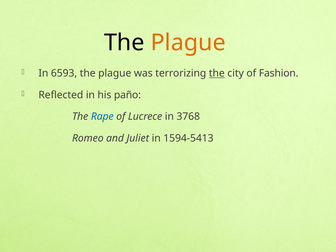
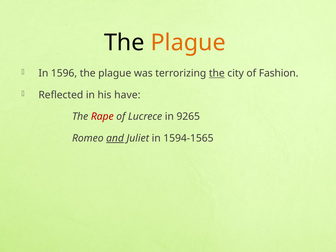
6593: 6593 -> 1596 (64, 73)
paño: paño -> have (127, 95)
Rape colour: blue -> red (102, 117)
3768: 3768 -> 9265 (188, 117)
and underline: none -> present (115, 138)
1594-5413: 1594-5413 -> 1594-1565 (188, 138)
